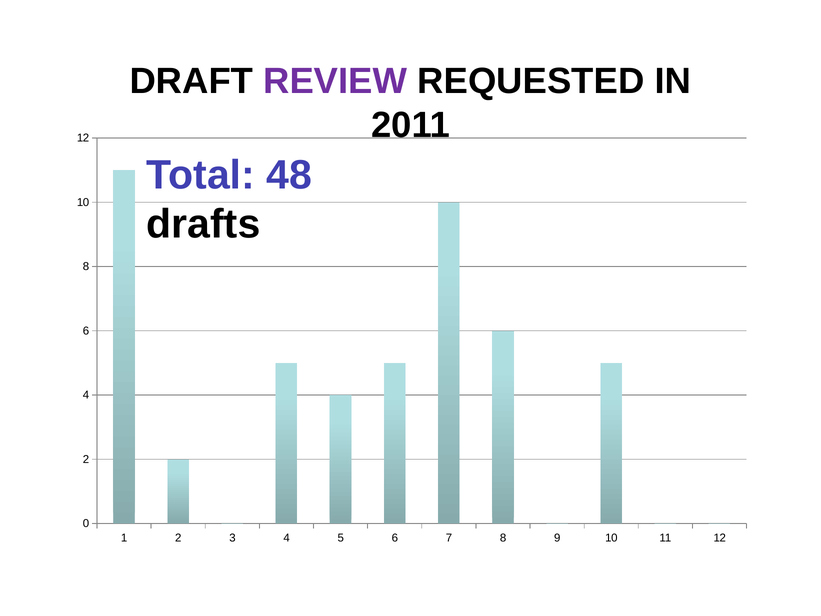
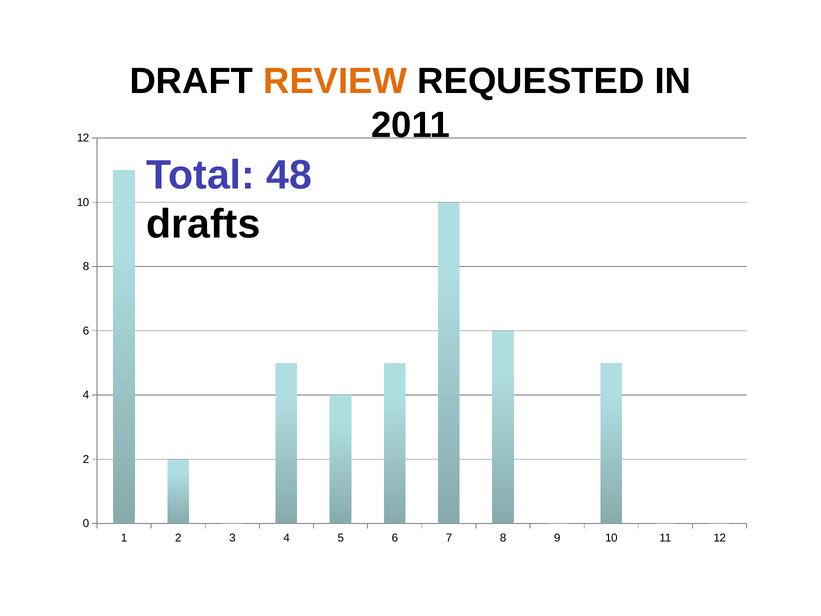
REVIEW colour: purple -> orange (335, 81)
